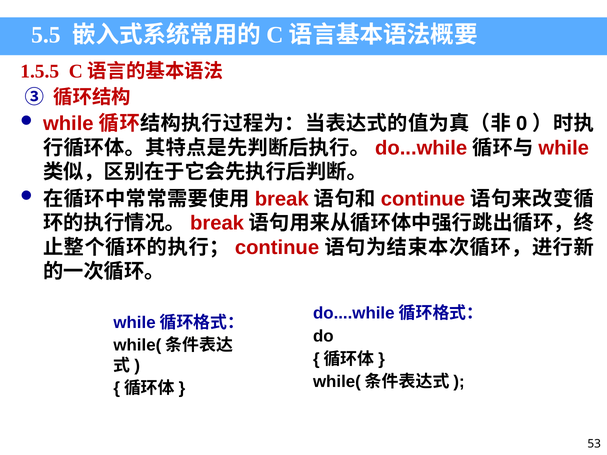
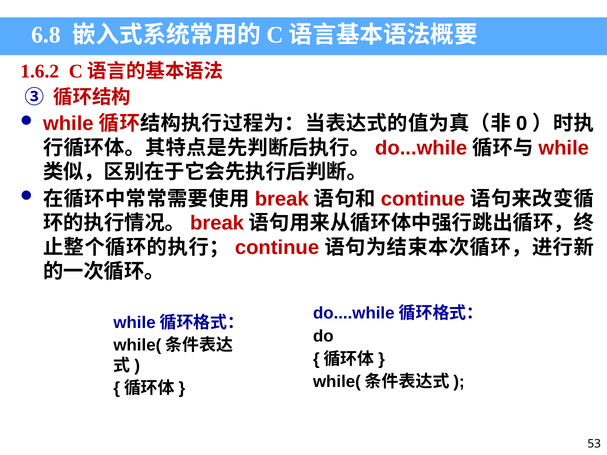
5.5: 5.5 -> 6.8 (46, 35)
1.5.5: 1.5.5 -> 1.6.2 (40, 71)
